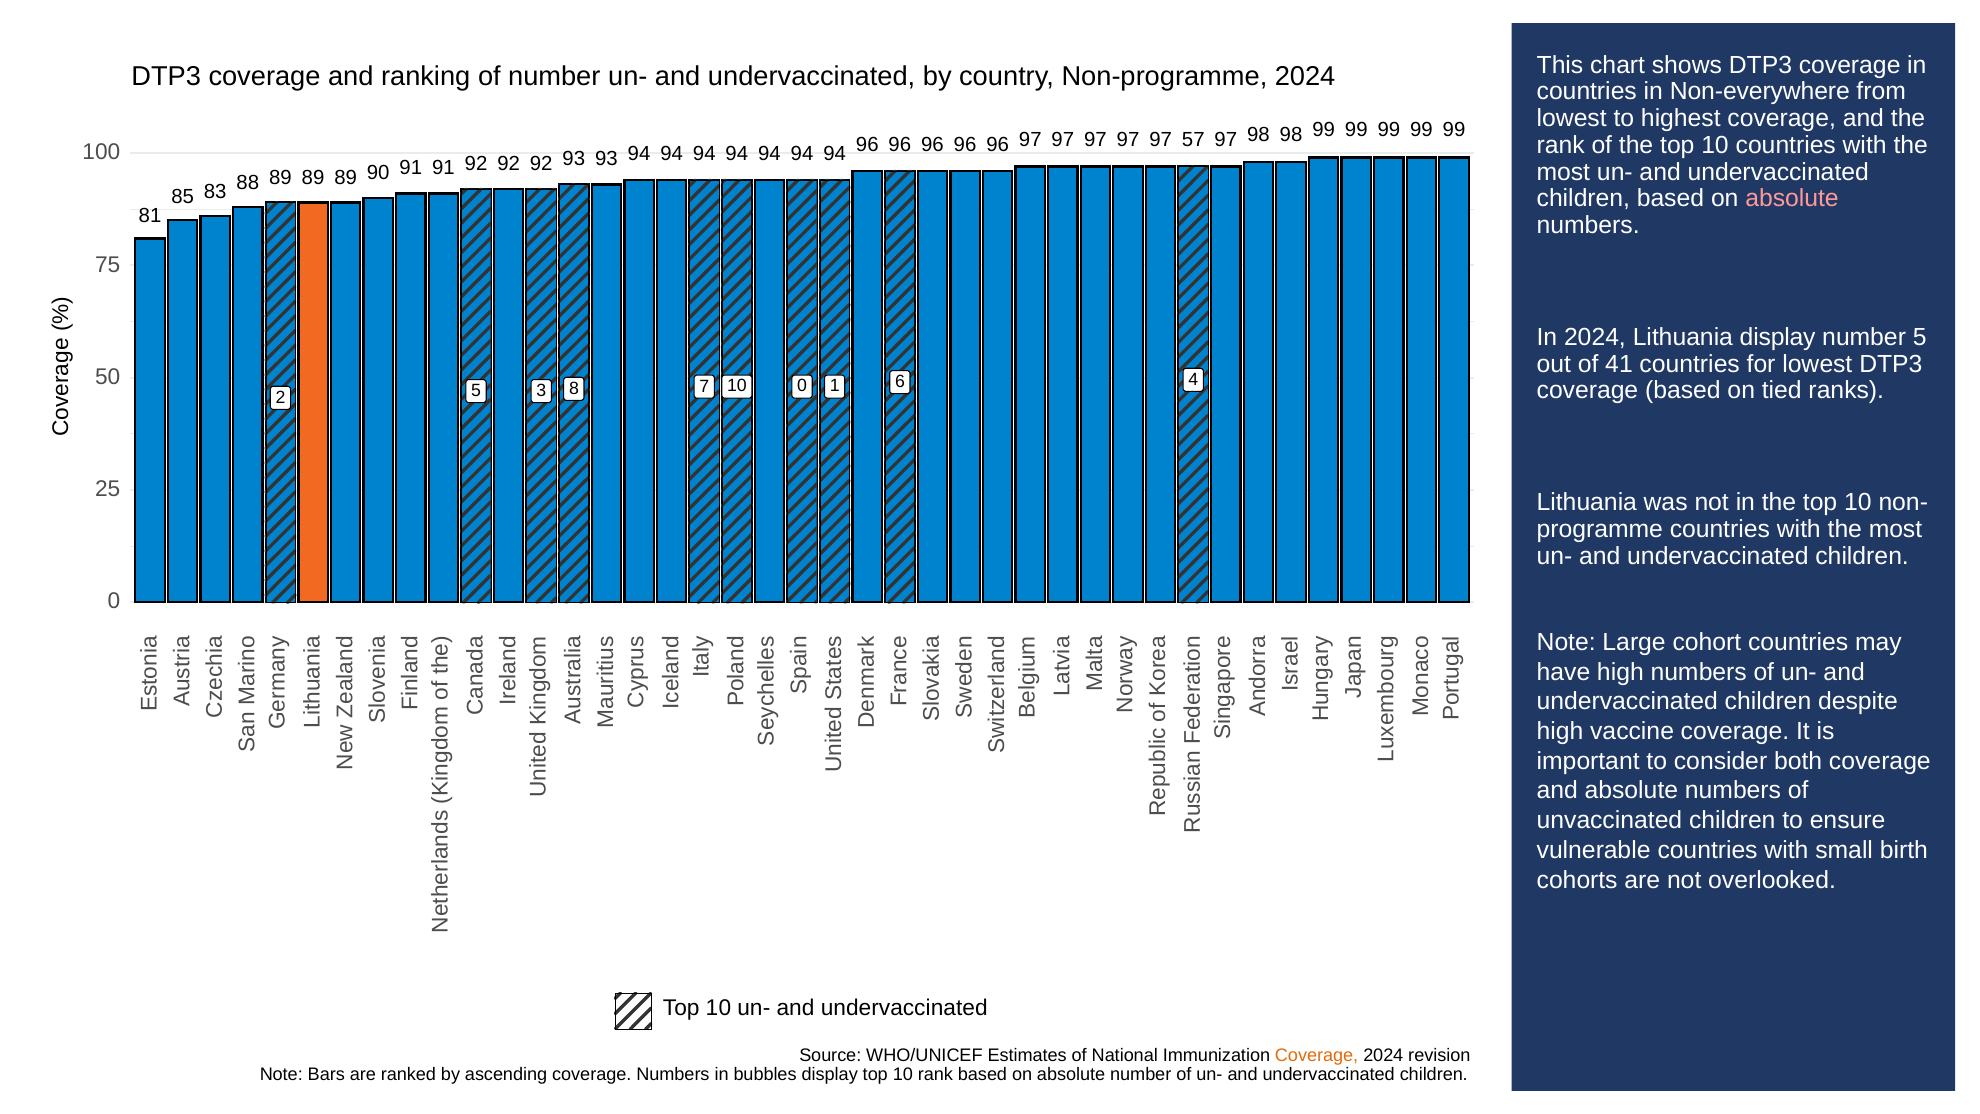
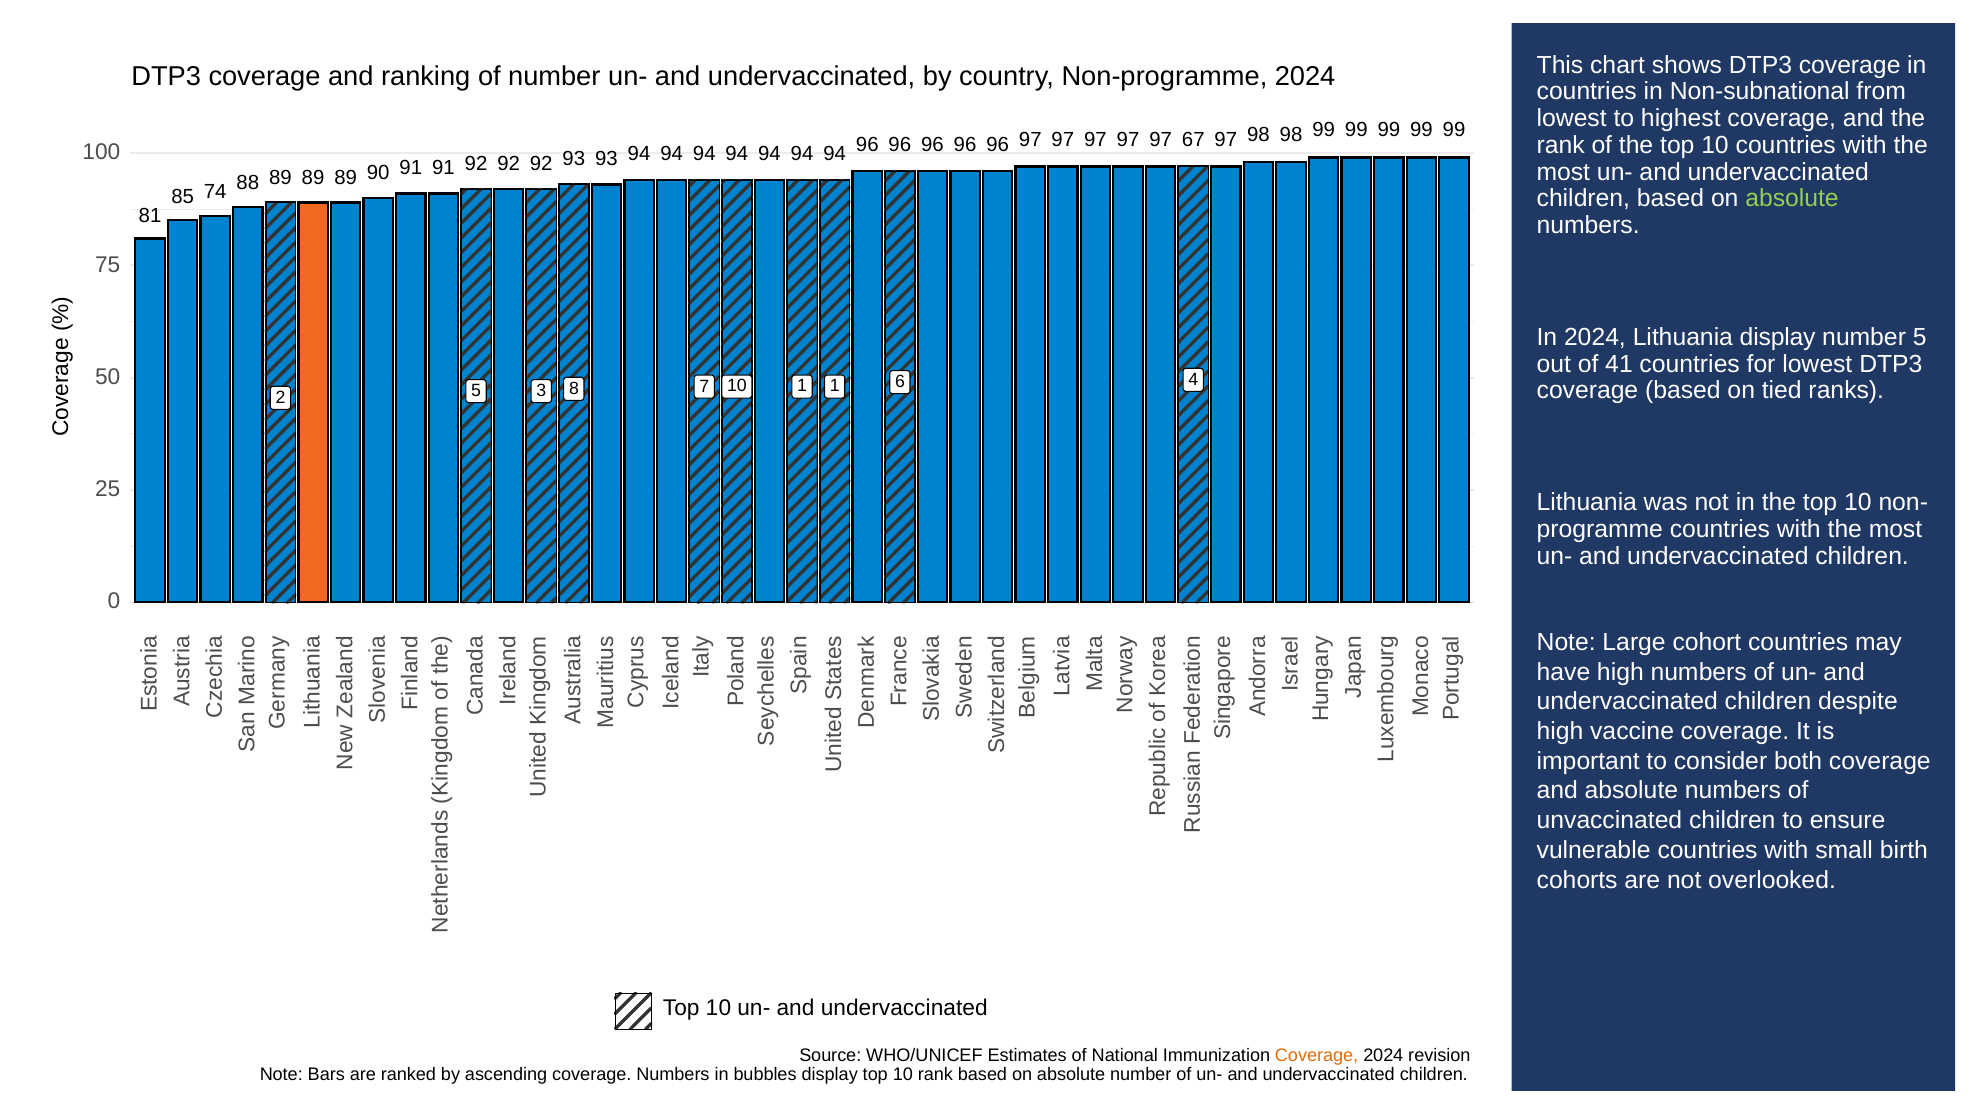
Non-everywhere: Non-everywhere -> Non-subnational (1760, 92)
57: 57 -> 67 (1193, 140)
absolute colour: pink -> light green (1792, 199)
83: 83 -> 74 (215, 192)
7 0: 0 -> 1 (802, 386)
